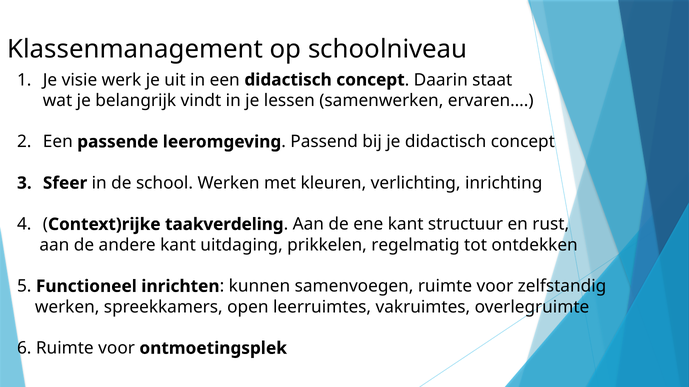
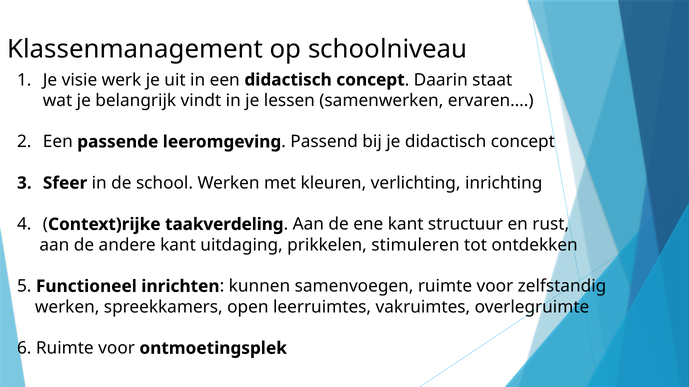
regelmatig: regelmatig -> stimuleren (415, 245)
